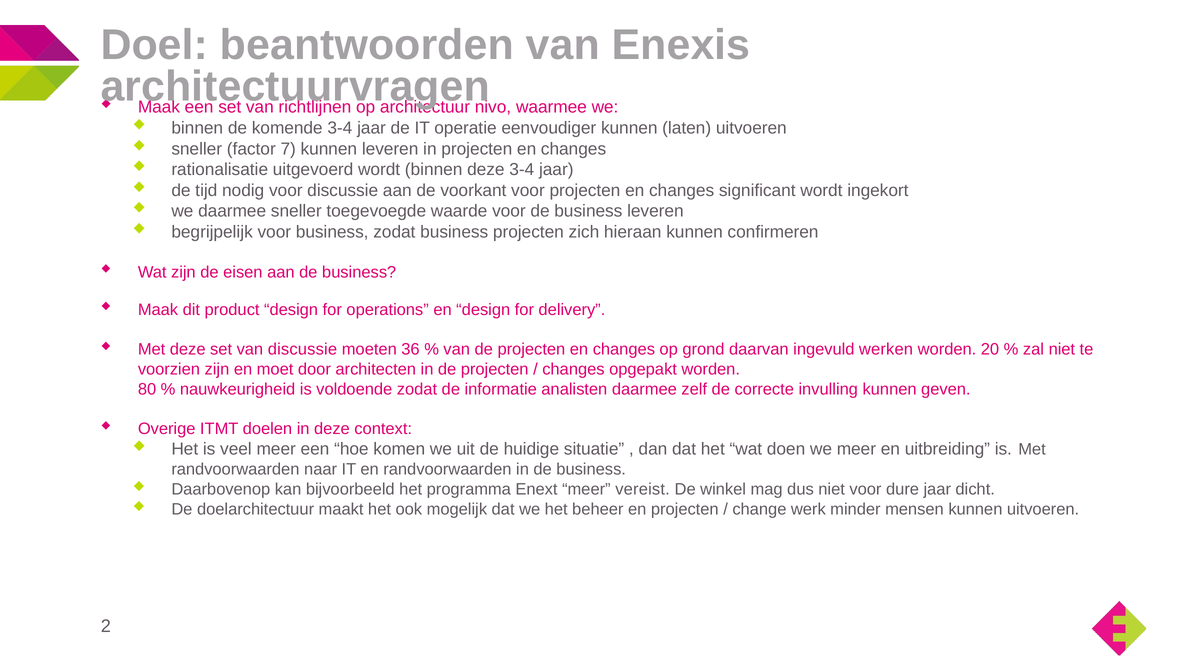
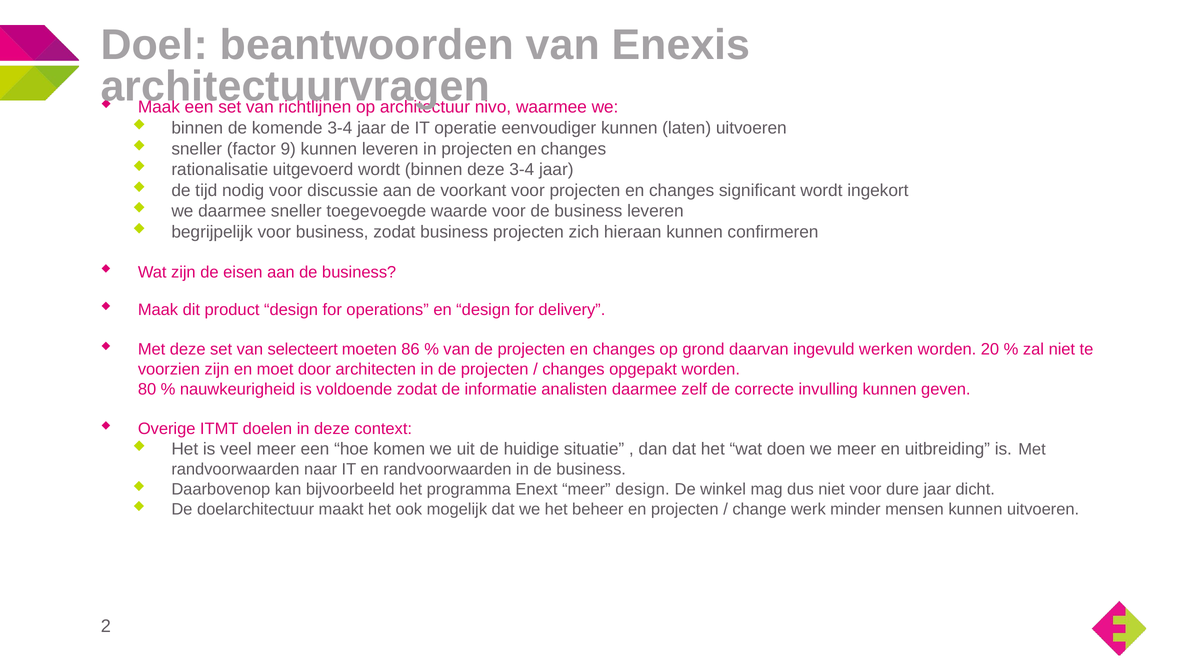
7: 7 -> 9 (288, 149)
van discussie: discussie -> selecteert (303, 350)
36: 36 -> 86 (411, 350)
meer vereist: vereist -> design (643, 490)
